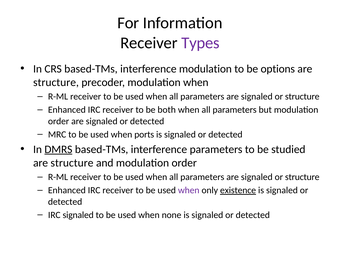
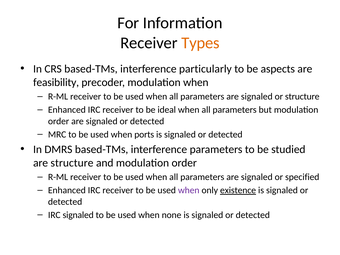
Types colour: purple -> orange (201, 43)
interference modulation: modulation -> particularly (205, 69)
options: options -> aspects (278, 69)
structure: structure -> feasibility (56, 82)
both: both -> ideal (167, 110)
DMRS underline: present -> none (58, 149)
structure: structure -> specified (302, 177)
